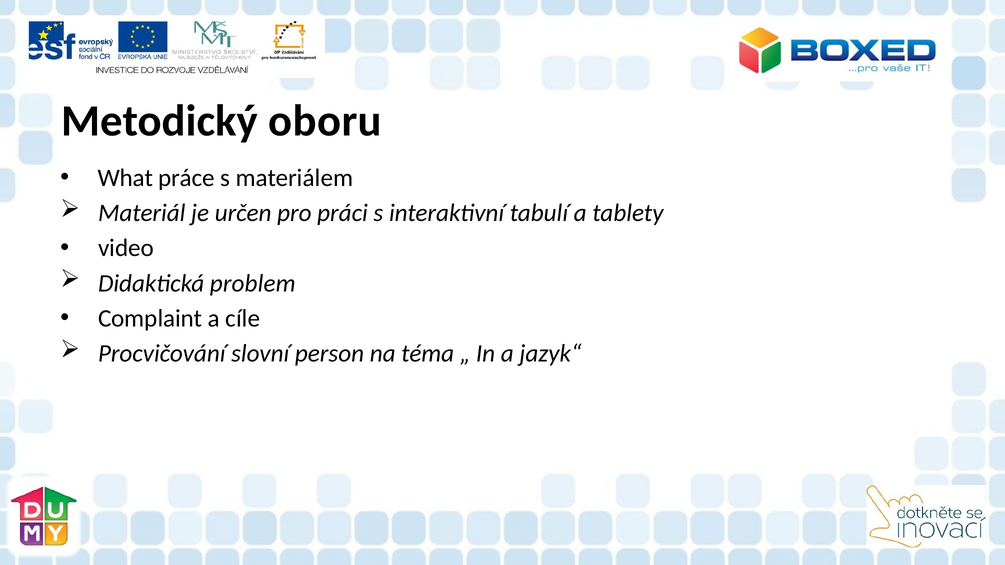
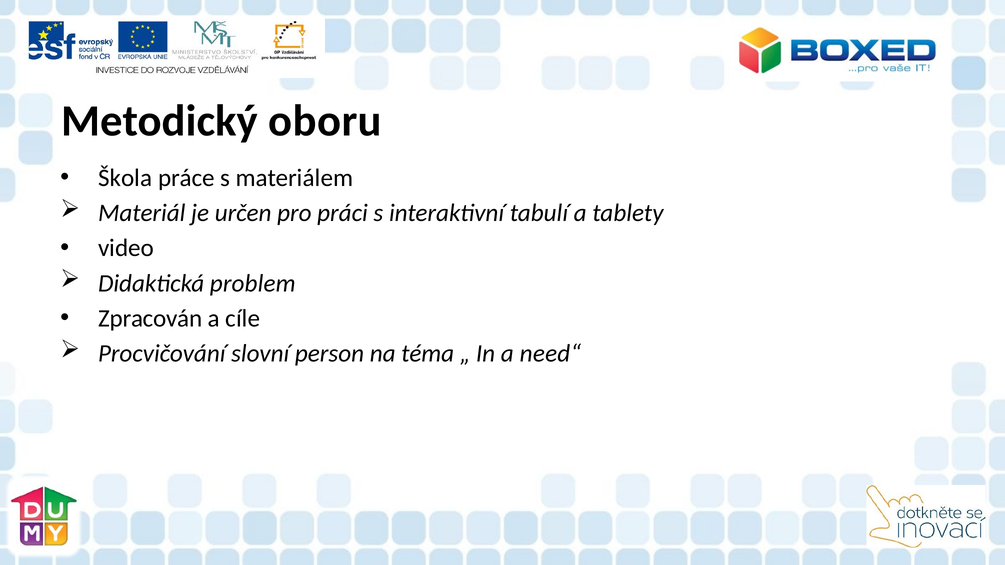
What: What -> Škola (125, 178)
Complaint: Complaint -> Zpracován (150, 319)
jazyk“: jazyk“ -> need“ (550, 354)
